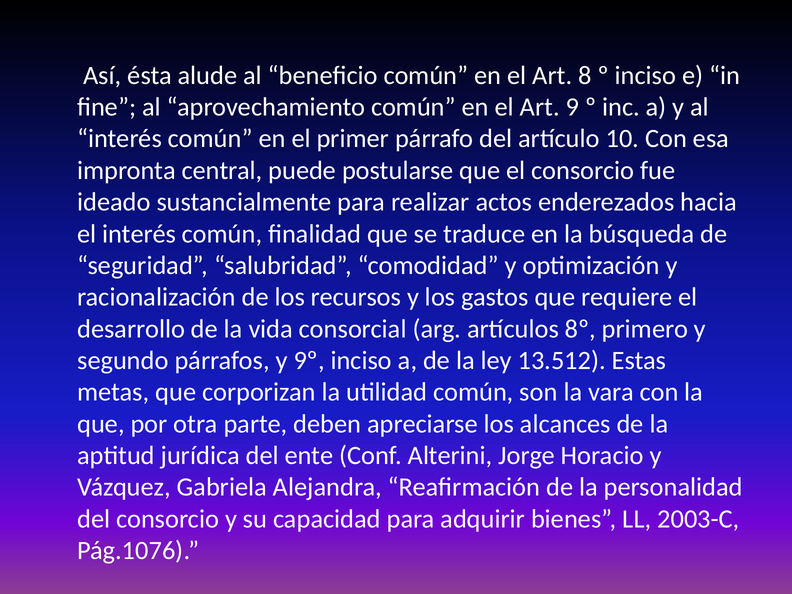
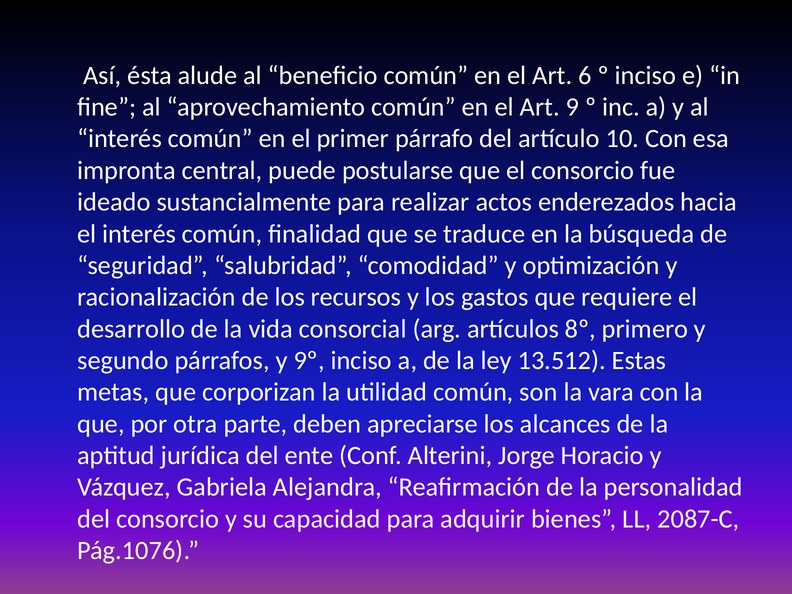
8: 8 -> 6 (585, 75)
2003-C: 2003-C -> 2087-C (698, 519)
